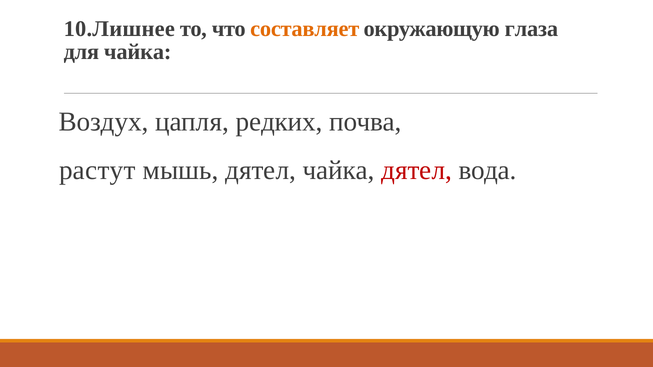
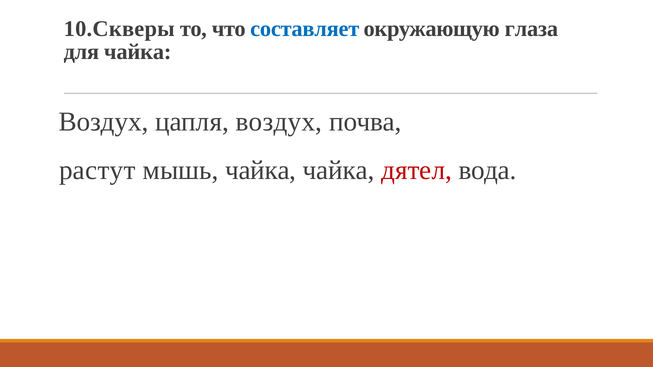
10.Лишнее: 10.Лишнее -> 10.Скверы (119, 29)
составляет colour: orange -> blue (305, 29)
цапля редких: редких -> воздух (279, 122)
мышь дятел: дятел -> чайка (261, 170)
